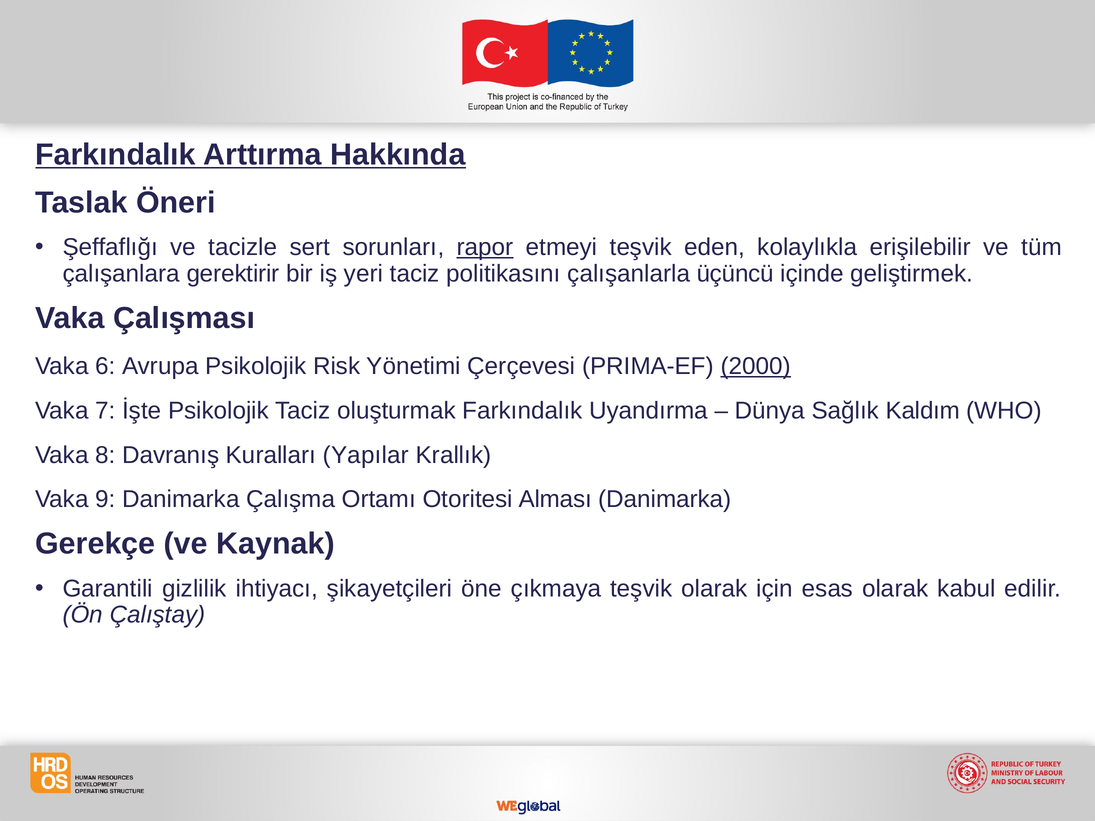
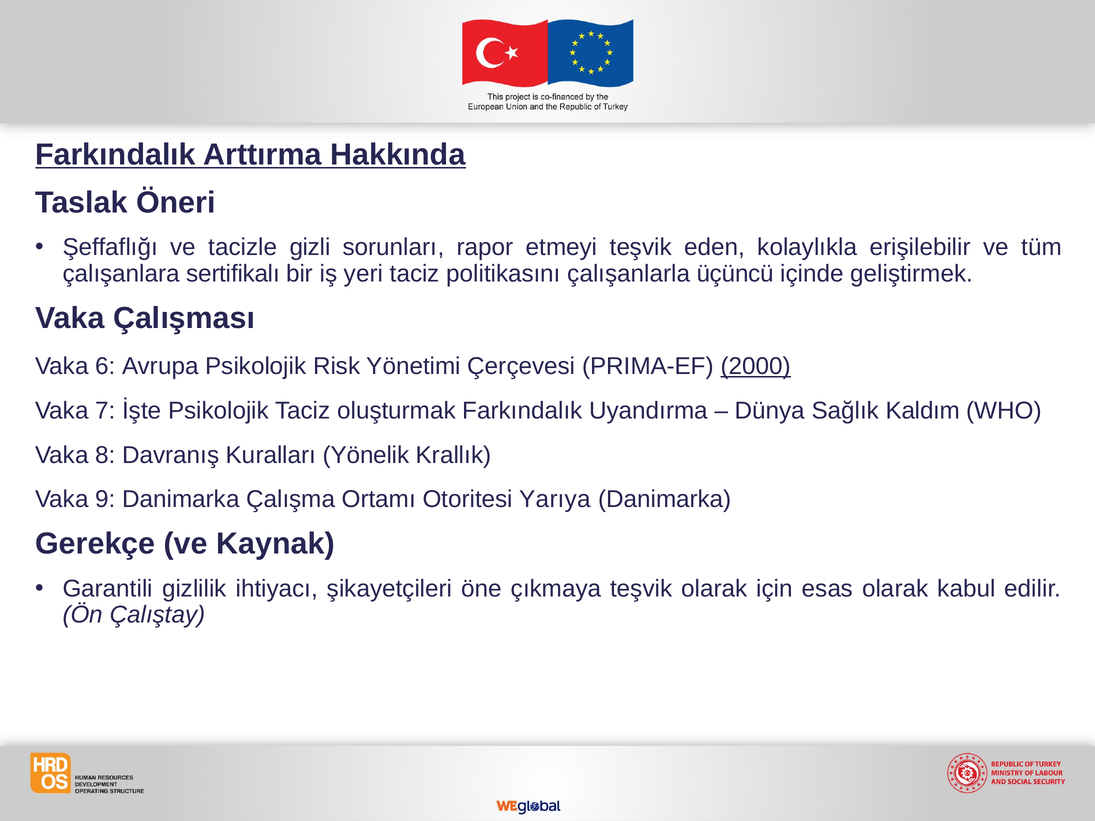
sert: sert -> gizli (310, 247)
rapor underline: present -> none (485, 247)
gerektirir: gerektirir -> sertifikalı (233, 274)
Yapılar: Yapılar -> Yönelik (366, 455)
Alması: Alması -> Yarıya (555, 500)
